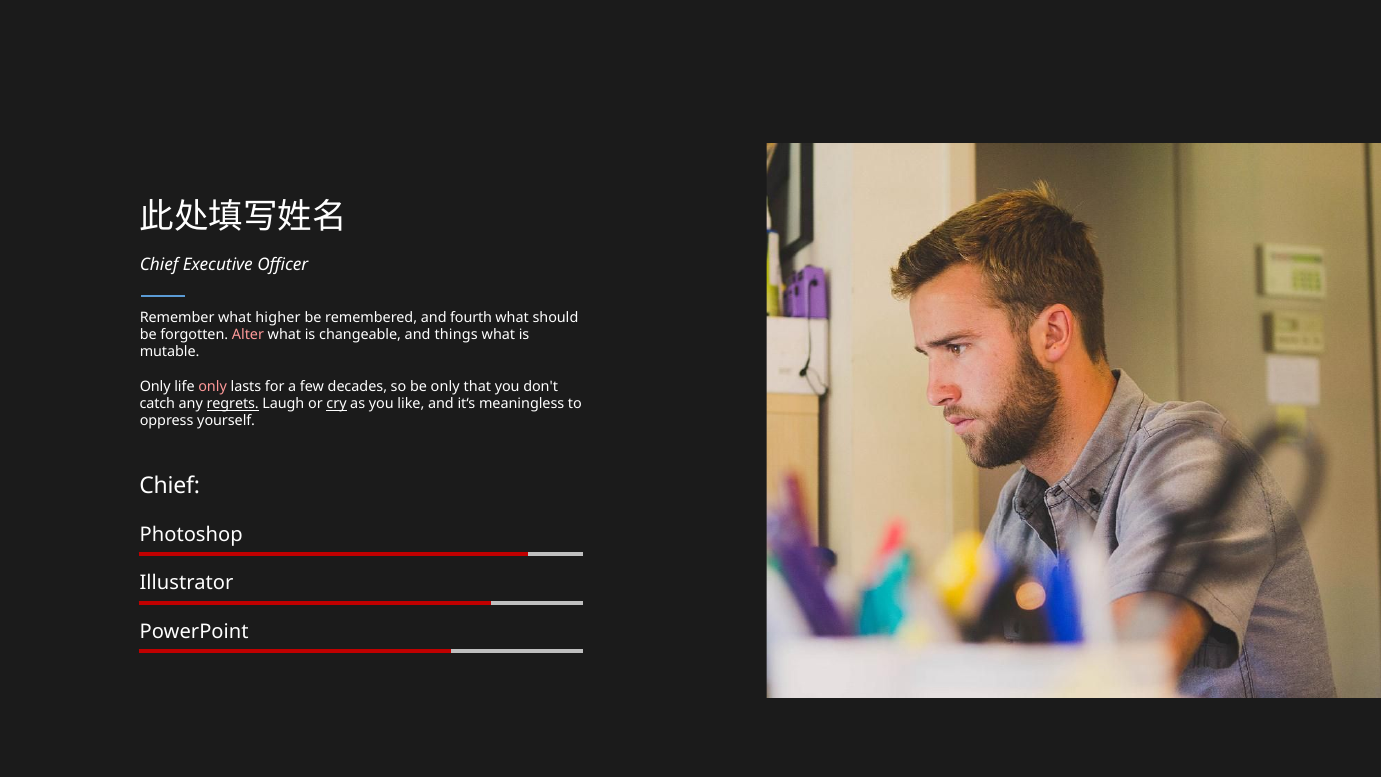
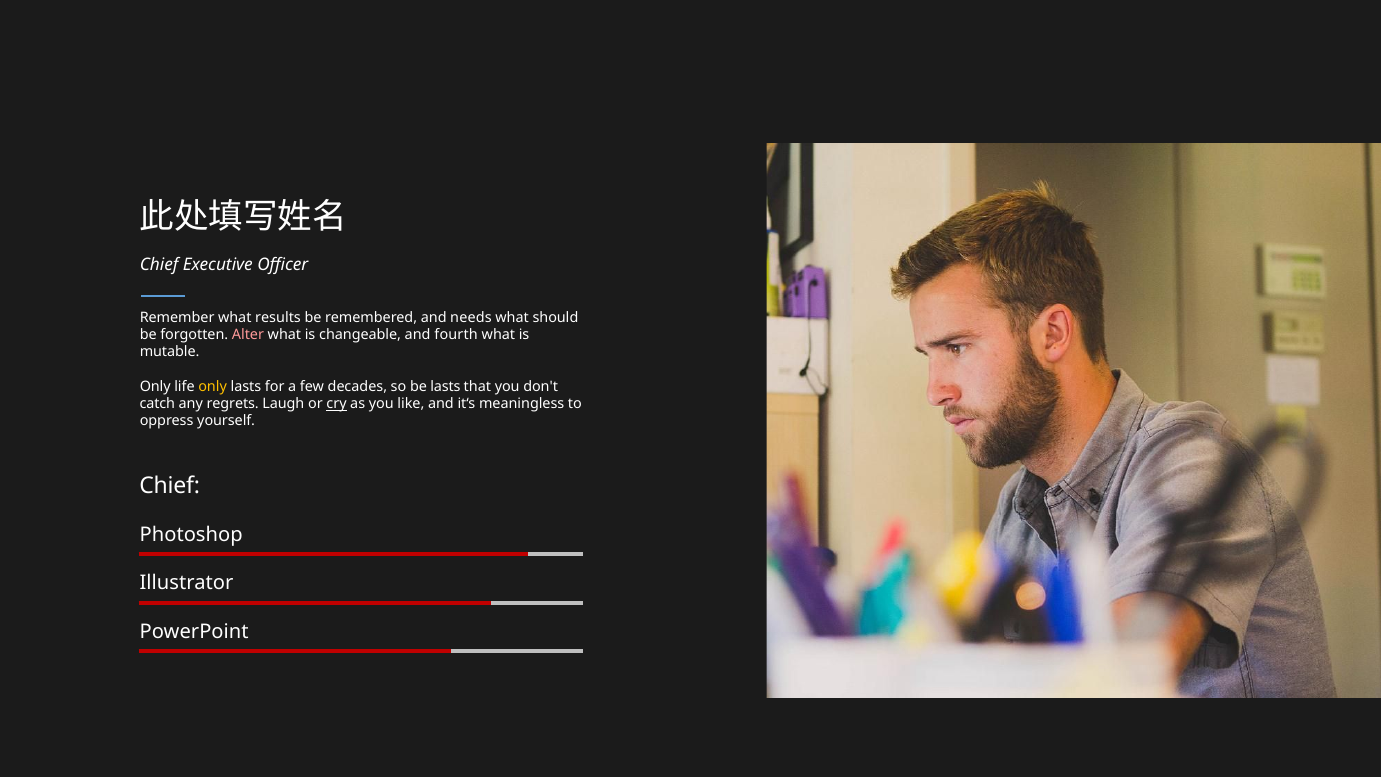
higher: higher -> results (278, 317)
fourth: fourth -> needs (471, 317)
things: things -> fourth (456, 335)
only colour: pink -> yellow (213, 386)
be only: only -> lasts (445, 386)
regrets underline: present -> none (233, 404)
